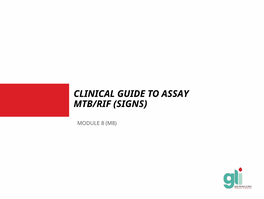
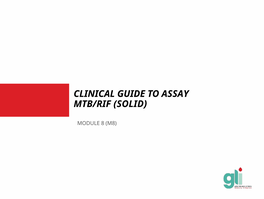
SIGNS: SIGNS -> SOLID (130, 104)
